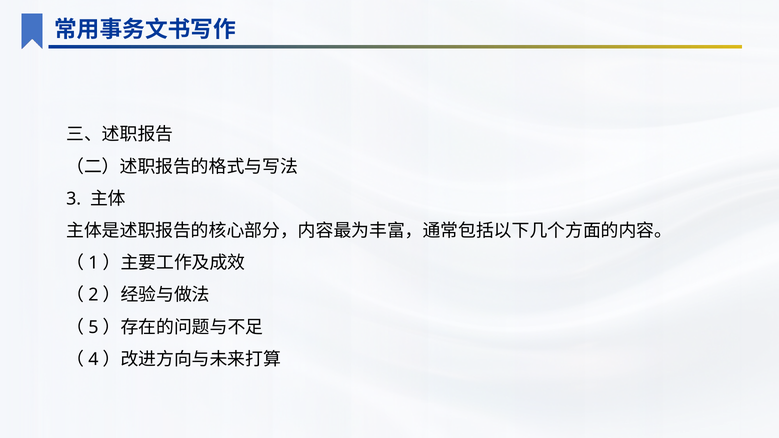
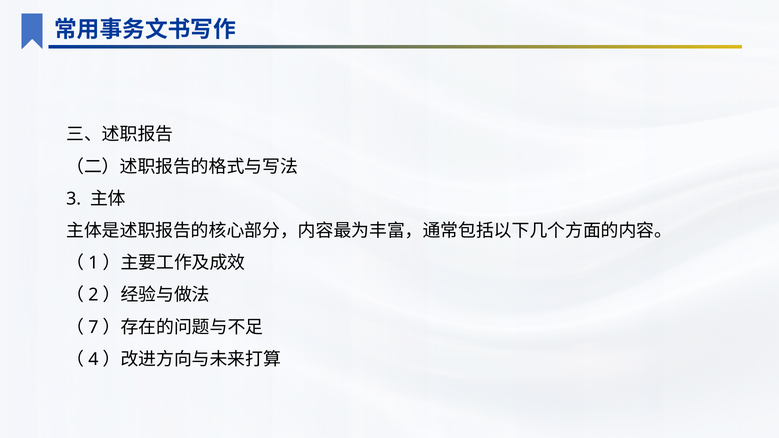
5: 5 -> 7 (93, 327)
